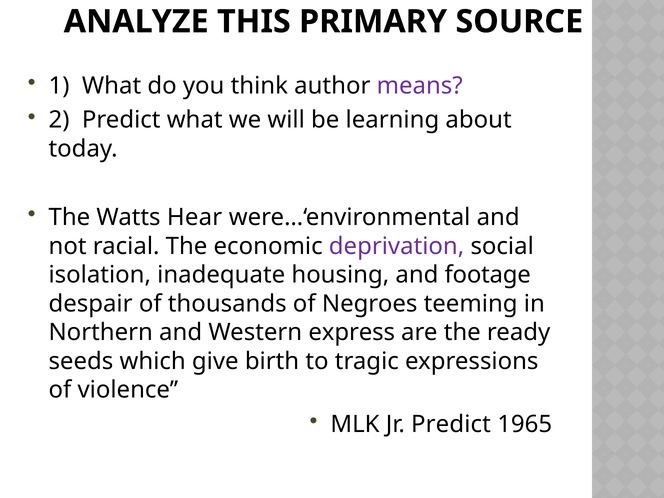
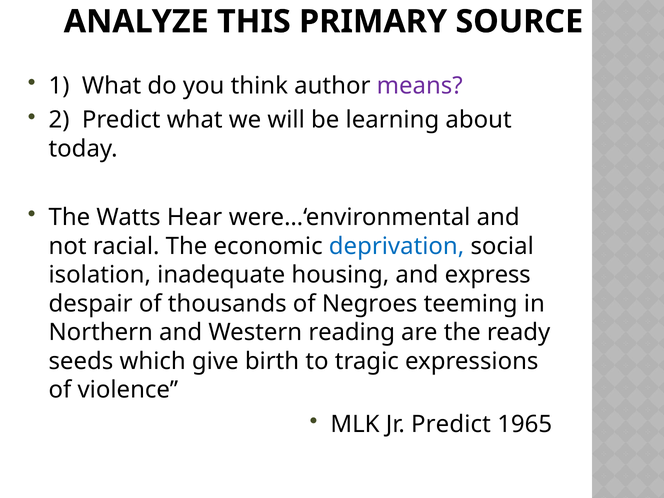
deprivation colour: purple -> blue (397, 246)
footage: footage -> express (488, 275)
express: express -> reading (352, 332)
